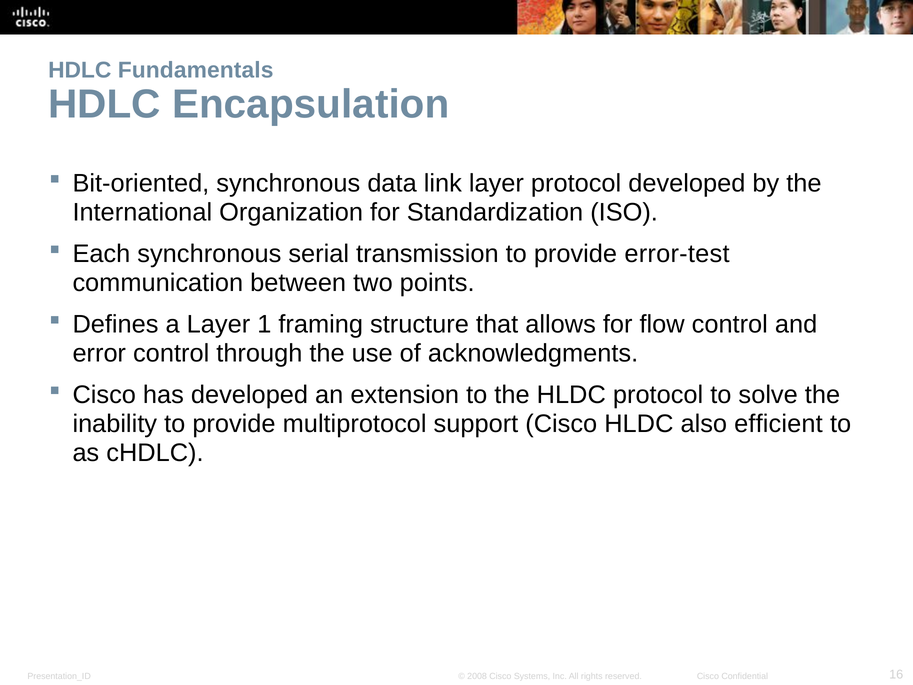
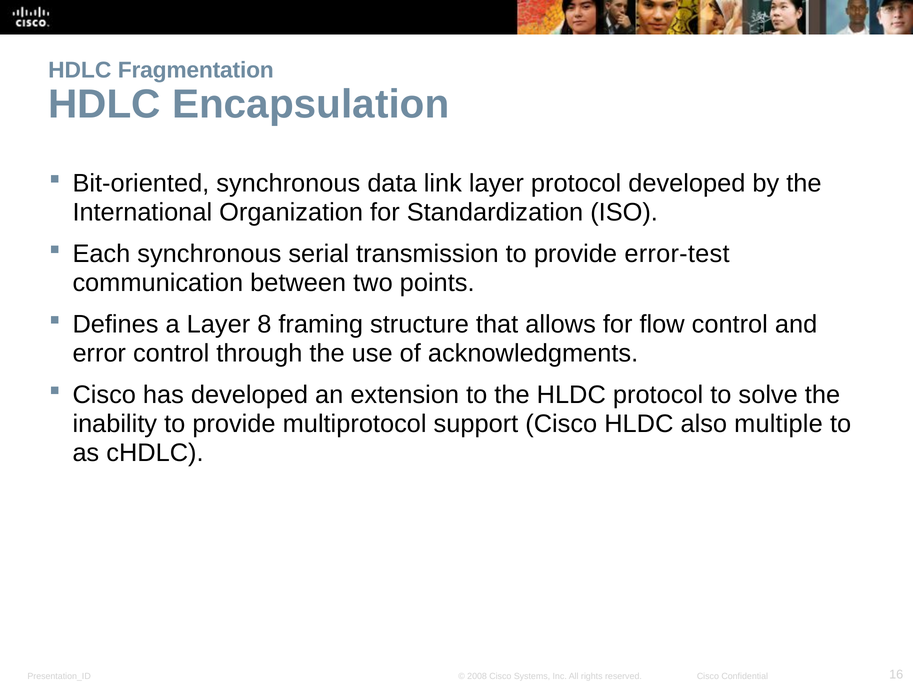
Fundamentals: Fundamentals -> Fragmentation (196, 70)
1: 1 -> 8 (264, 324)
efficient: efficient -> multiple (778, 424)
